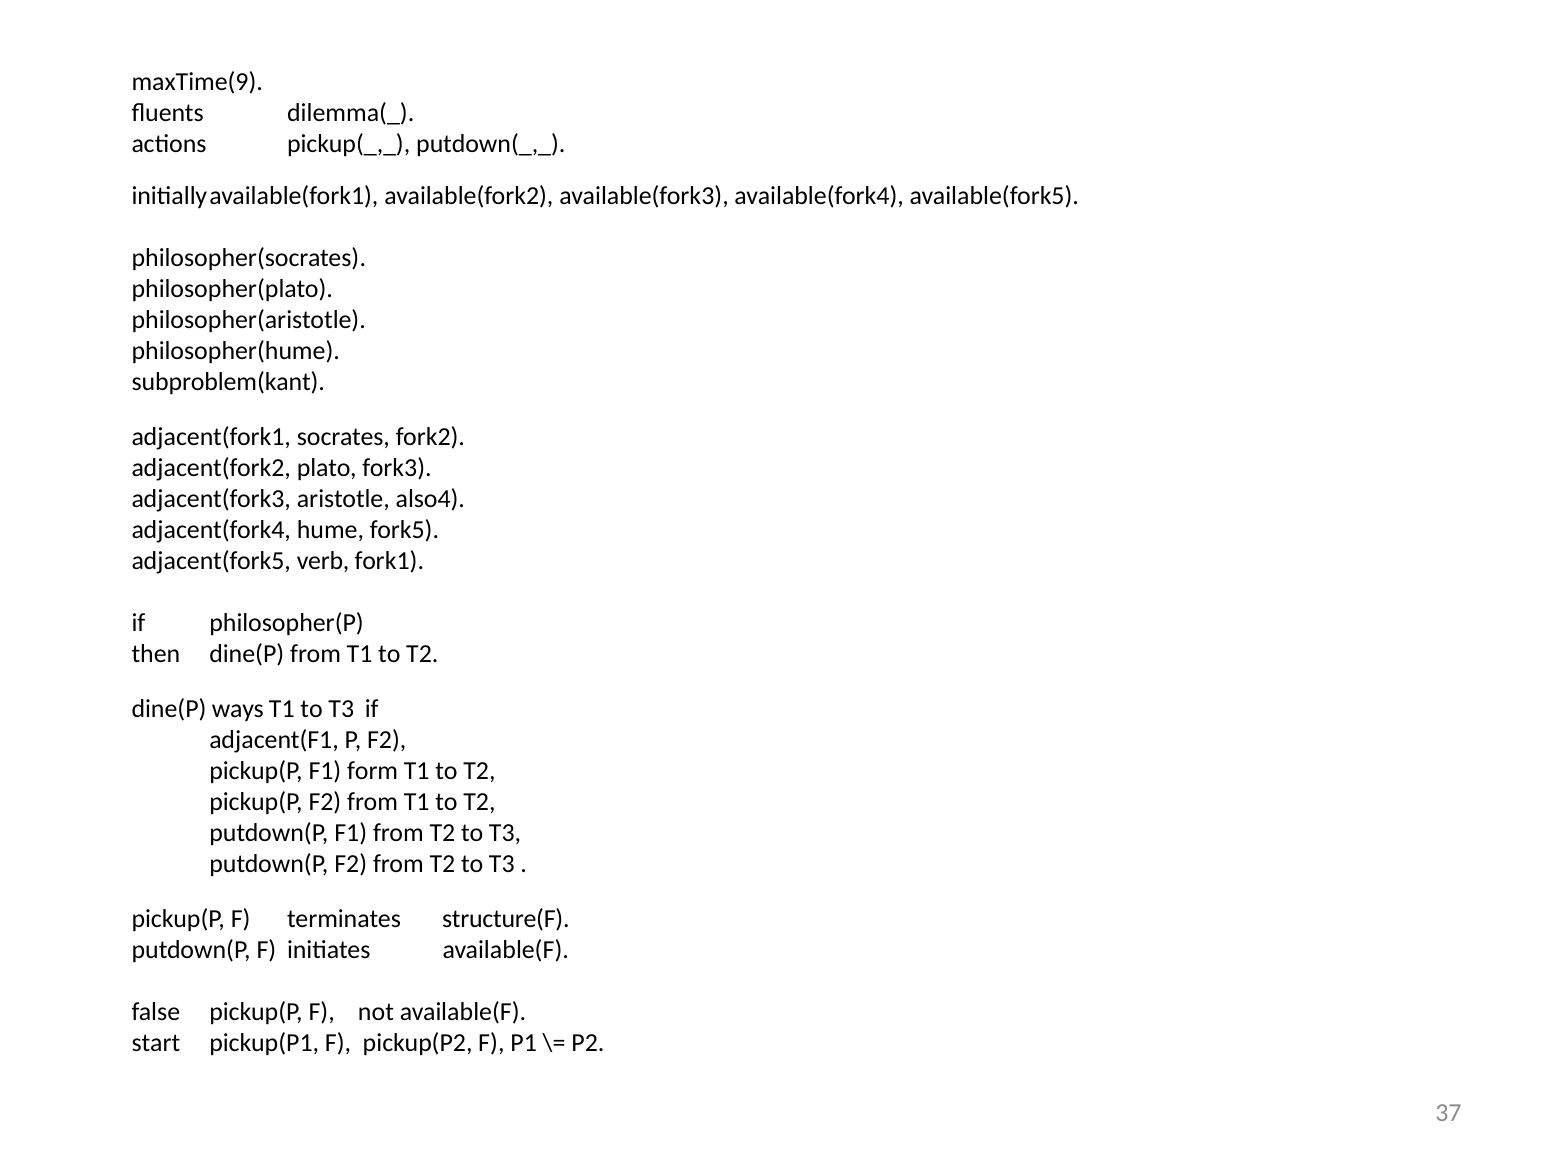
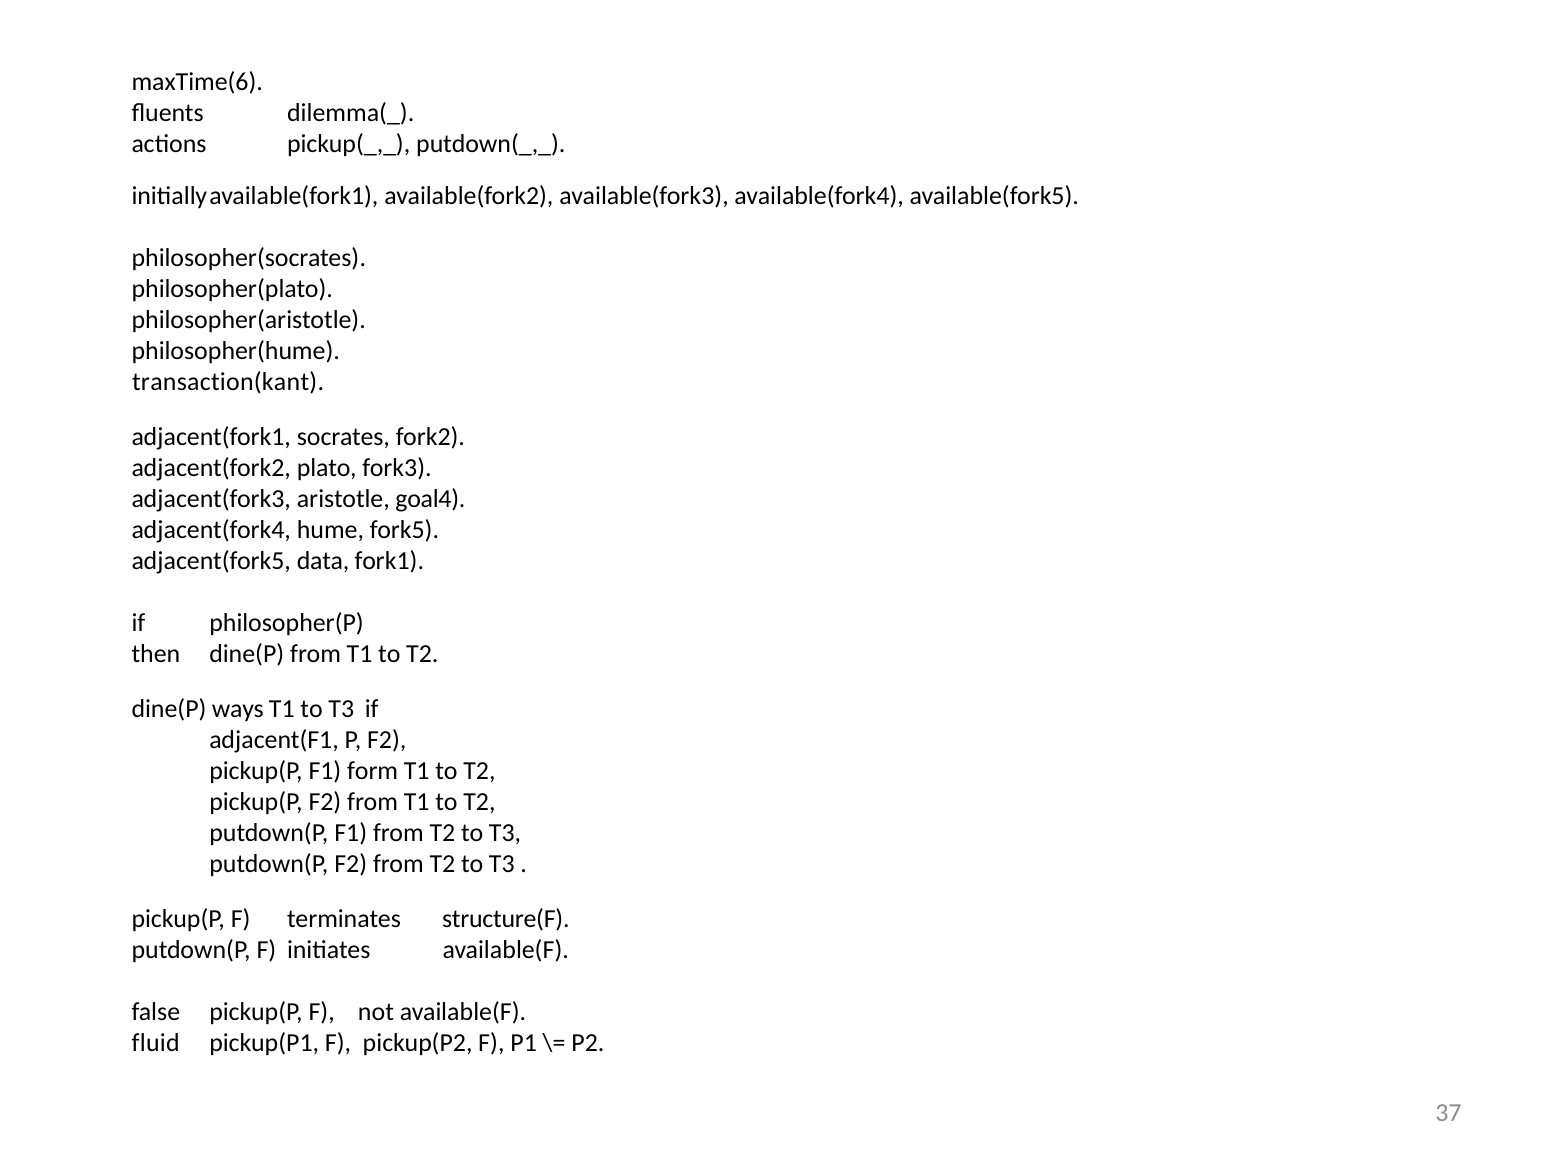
maxTime(9: maxTime(9 -> maxTime(6 (197, 82)
subproblem(kant: subproblem(kant -> transaction(kant (228, 382)
also4: also4 -> goal4 (430, 499)
verb: verb -> data (323, 561)
start: start -> fluid (156, 1043)
